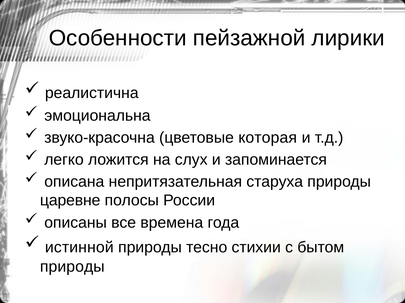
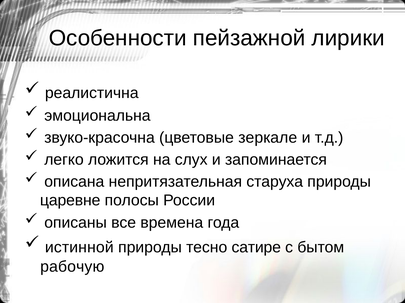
которая: которая -> зеркале (268, 138)
стихии: стихии -> сатире (256, 248)
природы: природы -> рабочую (72, 267)
